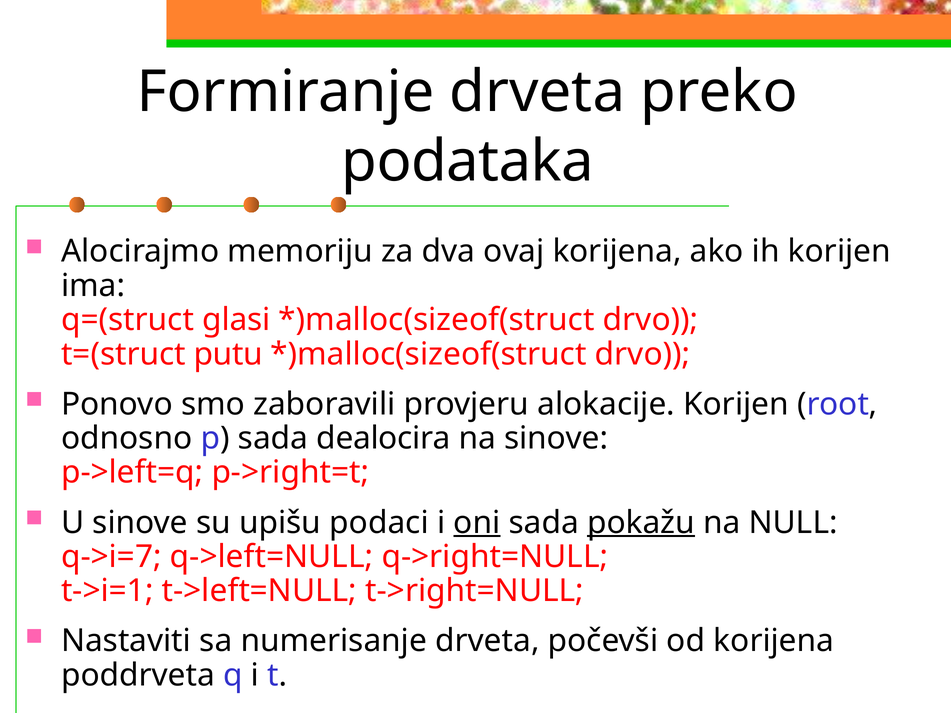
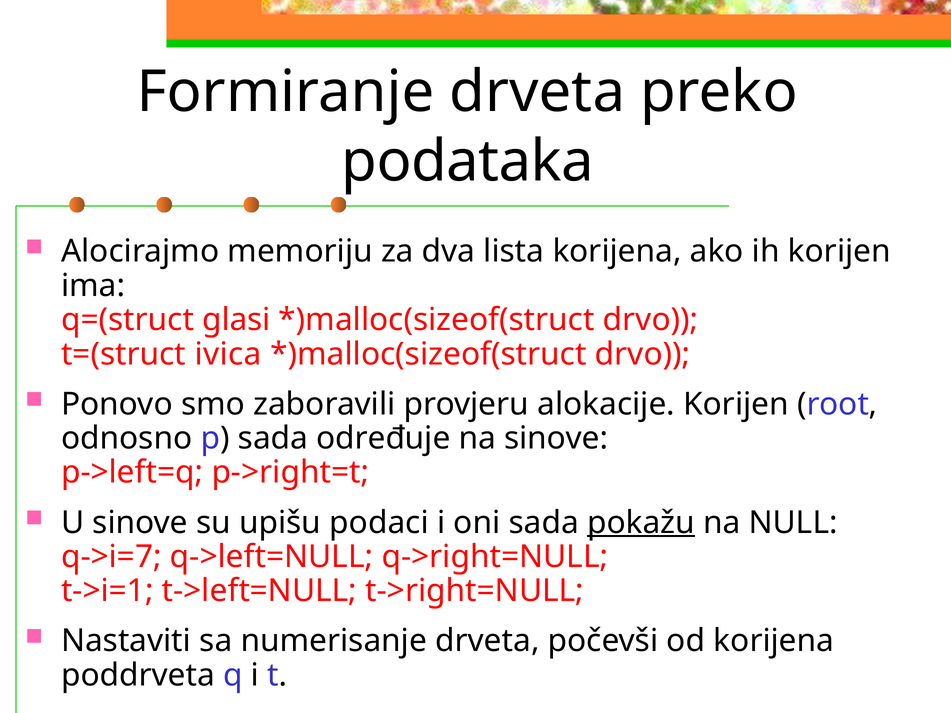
ovaj: ovaj -> lista (514, 252)
putu: putu -> ivica (228, 354)
dealocira: dealocira -> određuje (383, 438)
oni underline: present -> none (477, 523)
